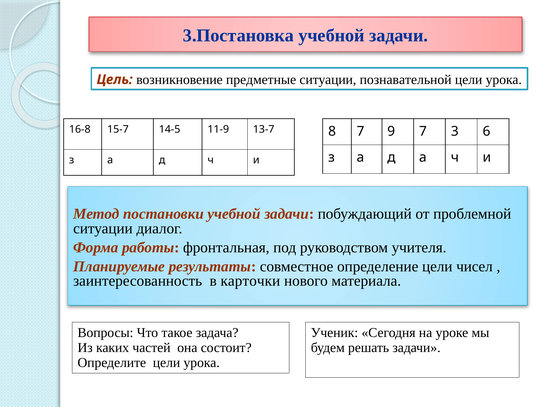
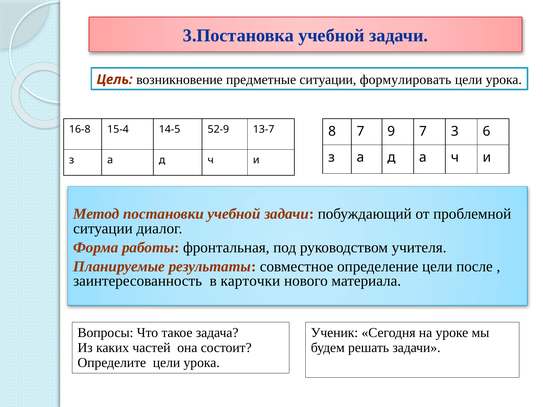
познавательной: познавательной -> формулировать (406, 80)
15-7: 15-7 -> 15-4 (118, 129)
11-9: 11-9 -> 52-9 (218, 129)
чисел: чисел -> после (475, 267)
